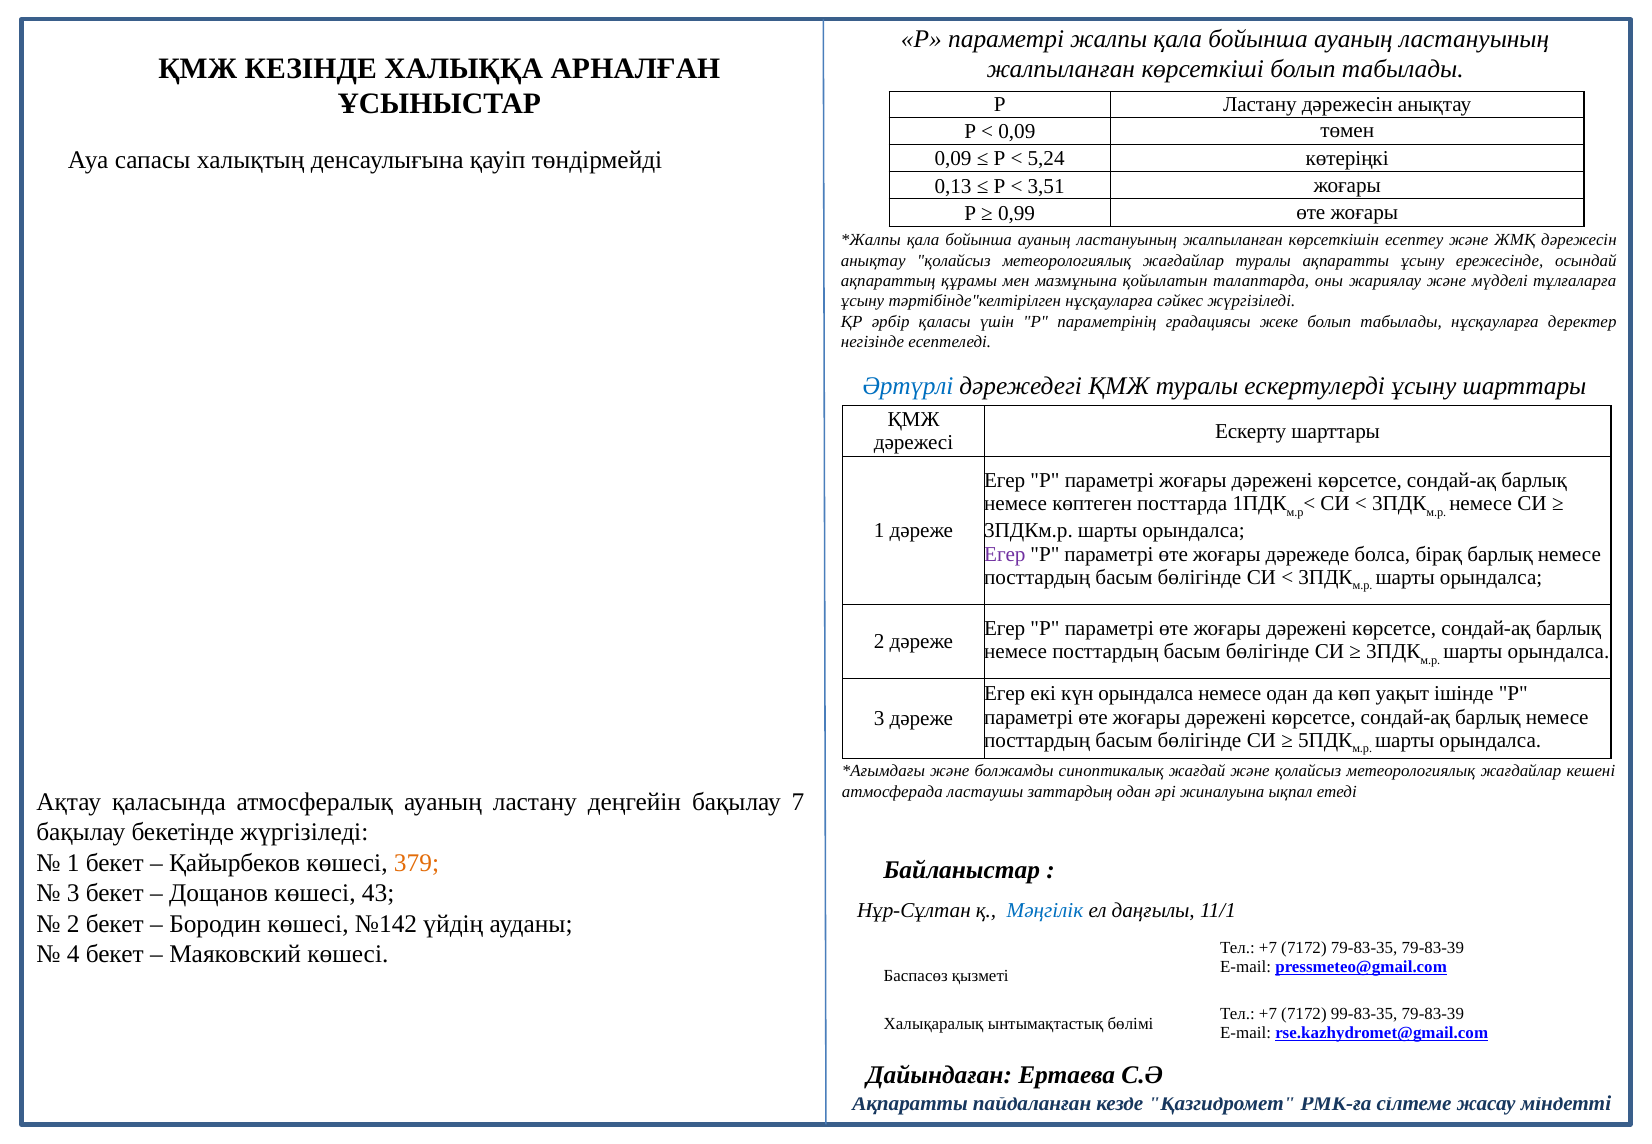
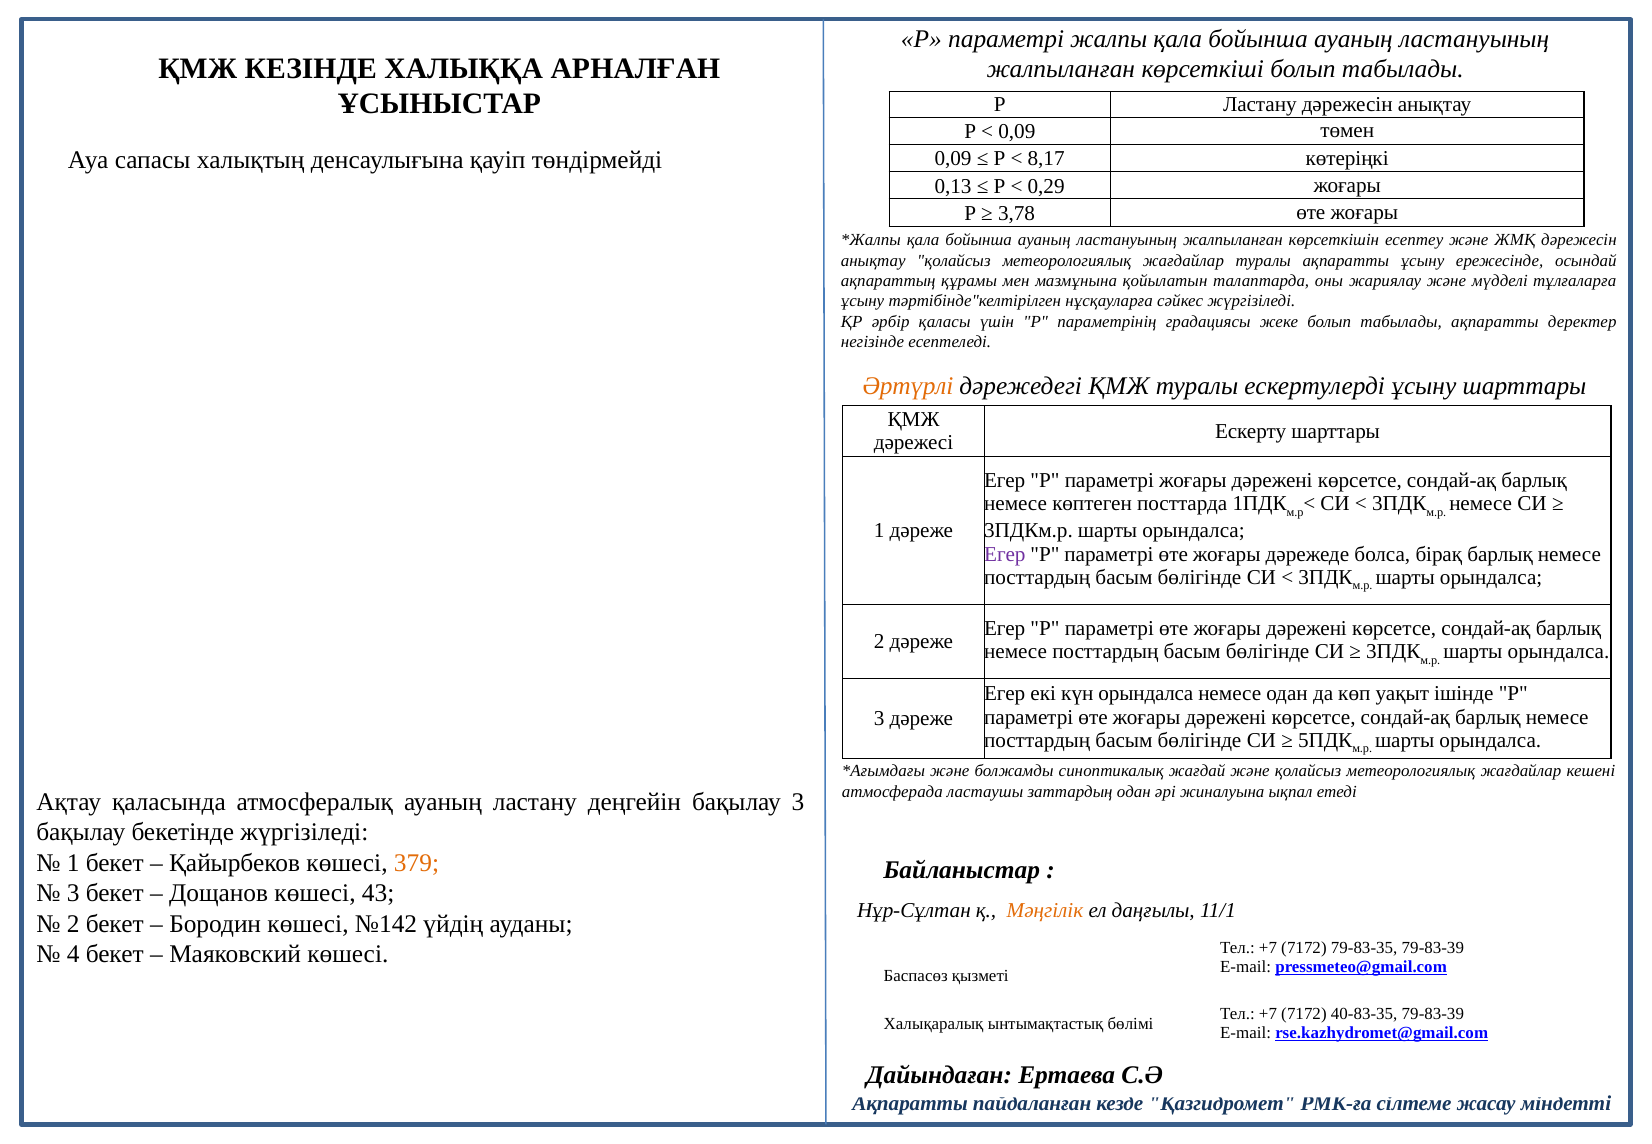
5,24: 5,24 -> 8,17 (1046, 159)
3,51: 3,51 -> 0,29 (1046, 186)
0,99: 0,99 -> 3,78 (1017, 213)
табылады нұсқауларға: нұсқауларға -> ақпаратты (1495, 321)
Әртүрлі colour: blue -> orange (908, 386)
бақылау 7: 7 -> 3 (798, 802)
Мәңгілік colour: blue -> orange (1045, 910)
99-83-35: 99-83-35 -> 40-83-35 (1364, 1014)
